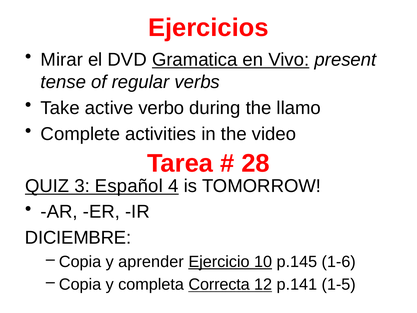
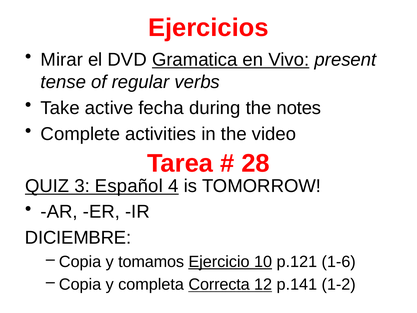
verbo: verbo -> fecha (161, 108)
llamo: llamo -> notes (299, 108)
aprender: aprender -> tomamos (151, 262)
p.145: p.145 -> p.121 (297, 262)
1-5: 1-5 -> 1-2 (339, 284)
